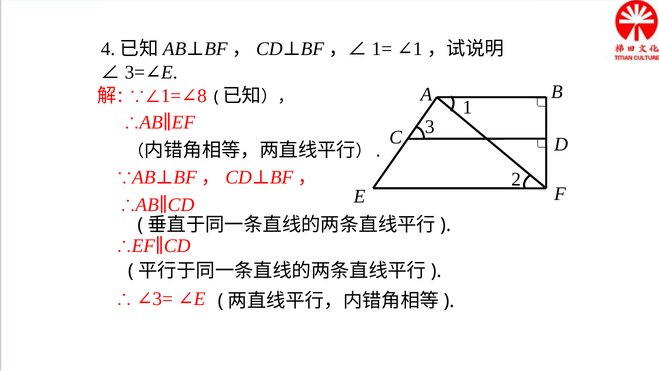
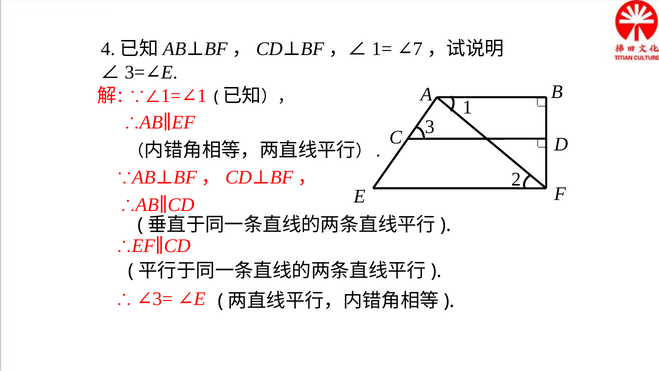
1: 1 -> 7 (418, 49)
8: 8 -> 1 (202, 96)
